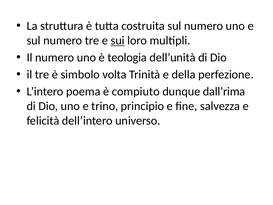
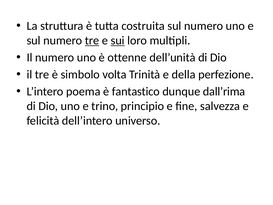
tre underline: none -> present (92, 40)
teologia: teologia -> ottenne (127, 57)
compiuto: compiuto -> fantastico (136, 91)
